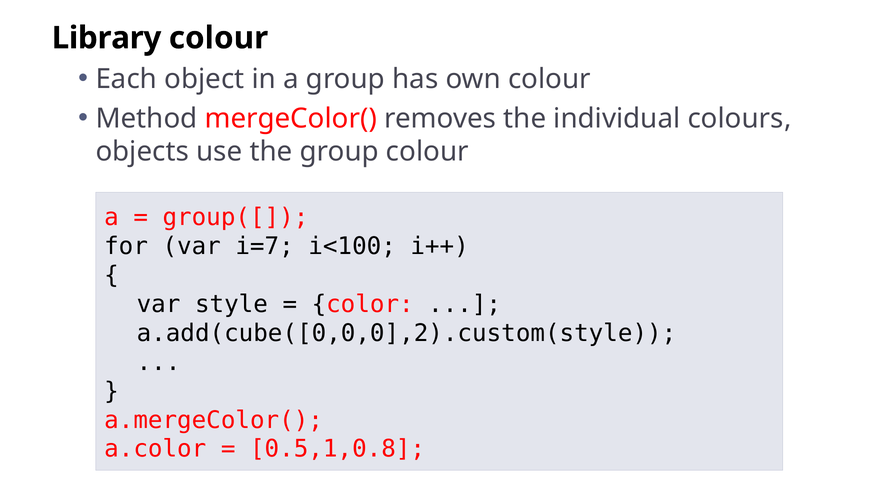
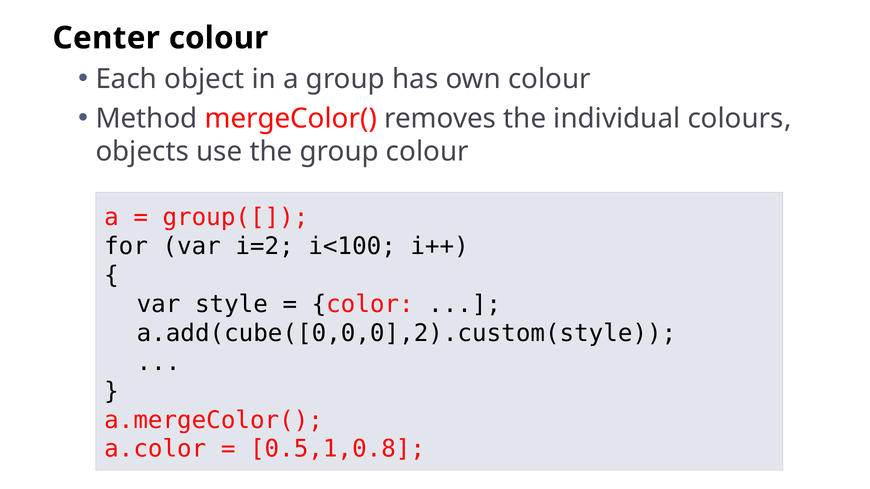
Library: Library -> Center (106, 38)
i=7: i=7 -> i=2 (265, 246)
